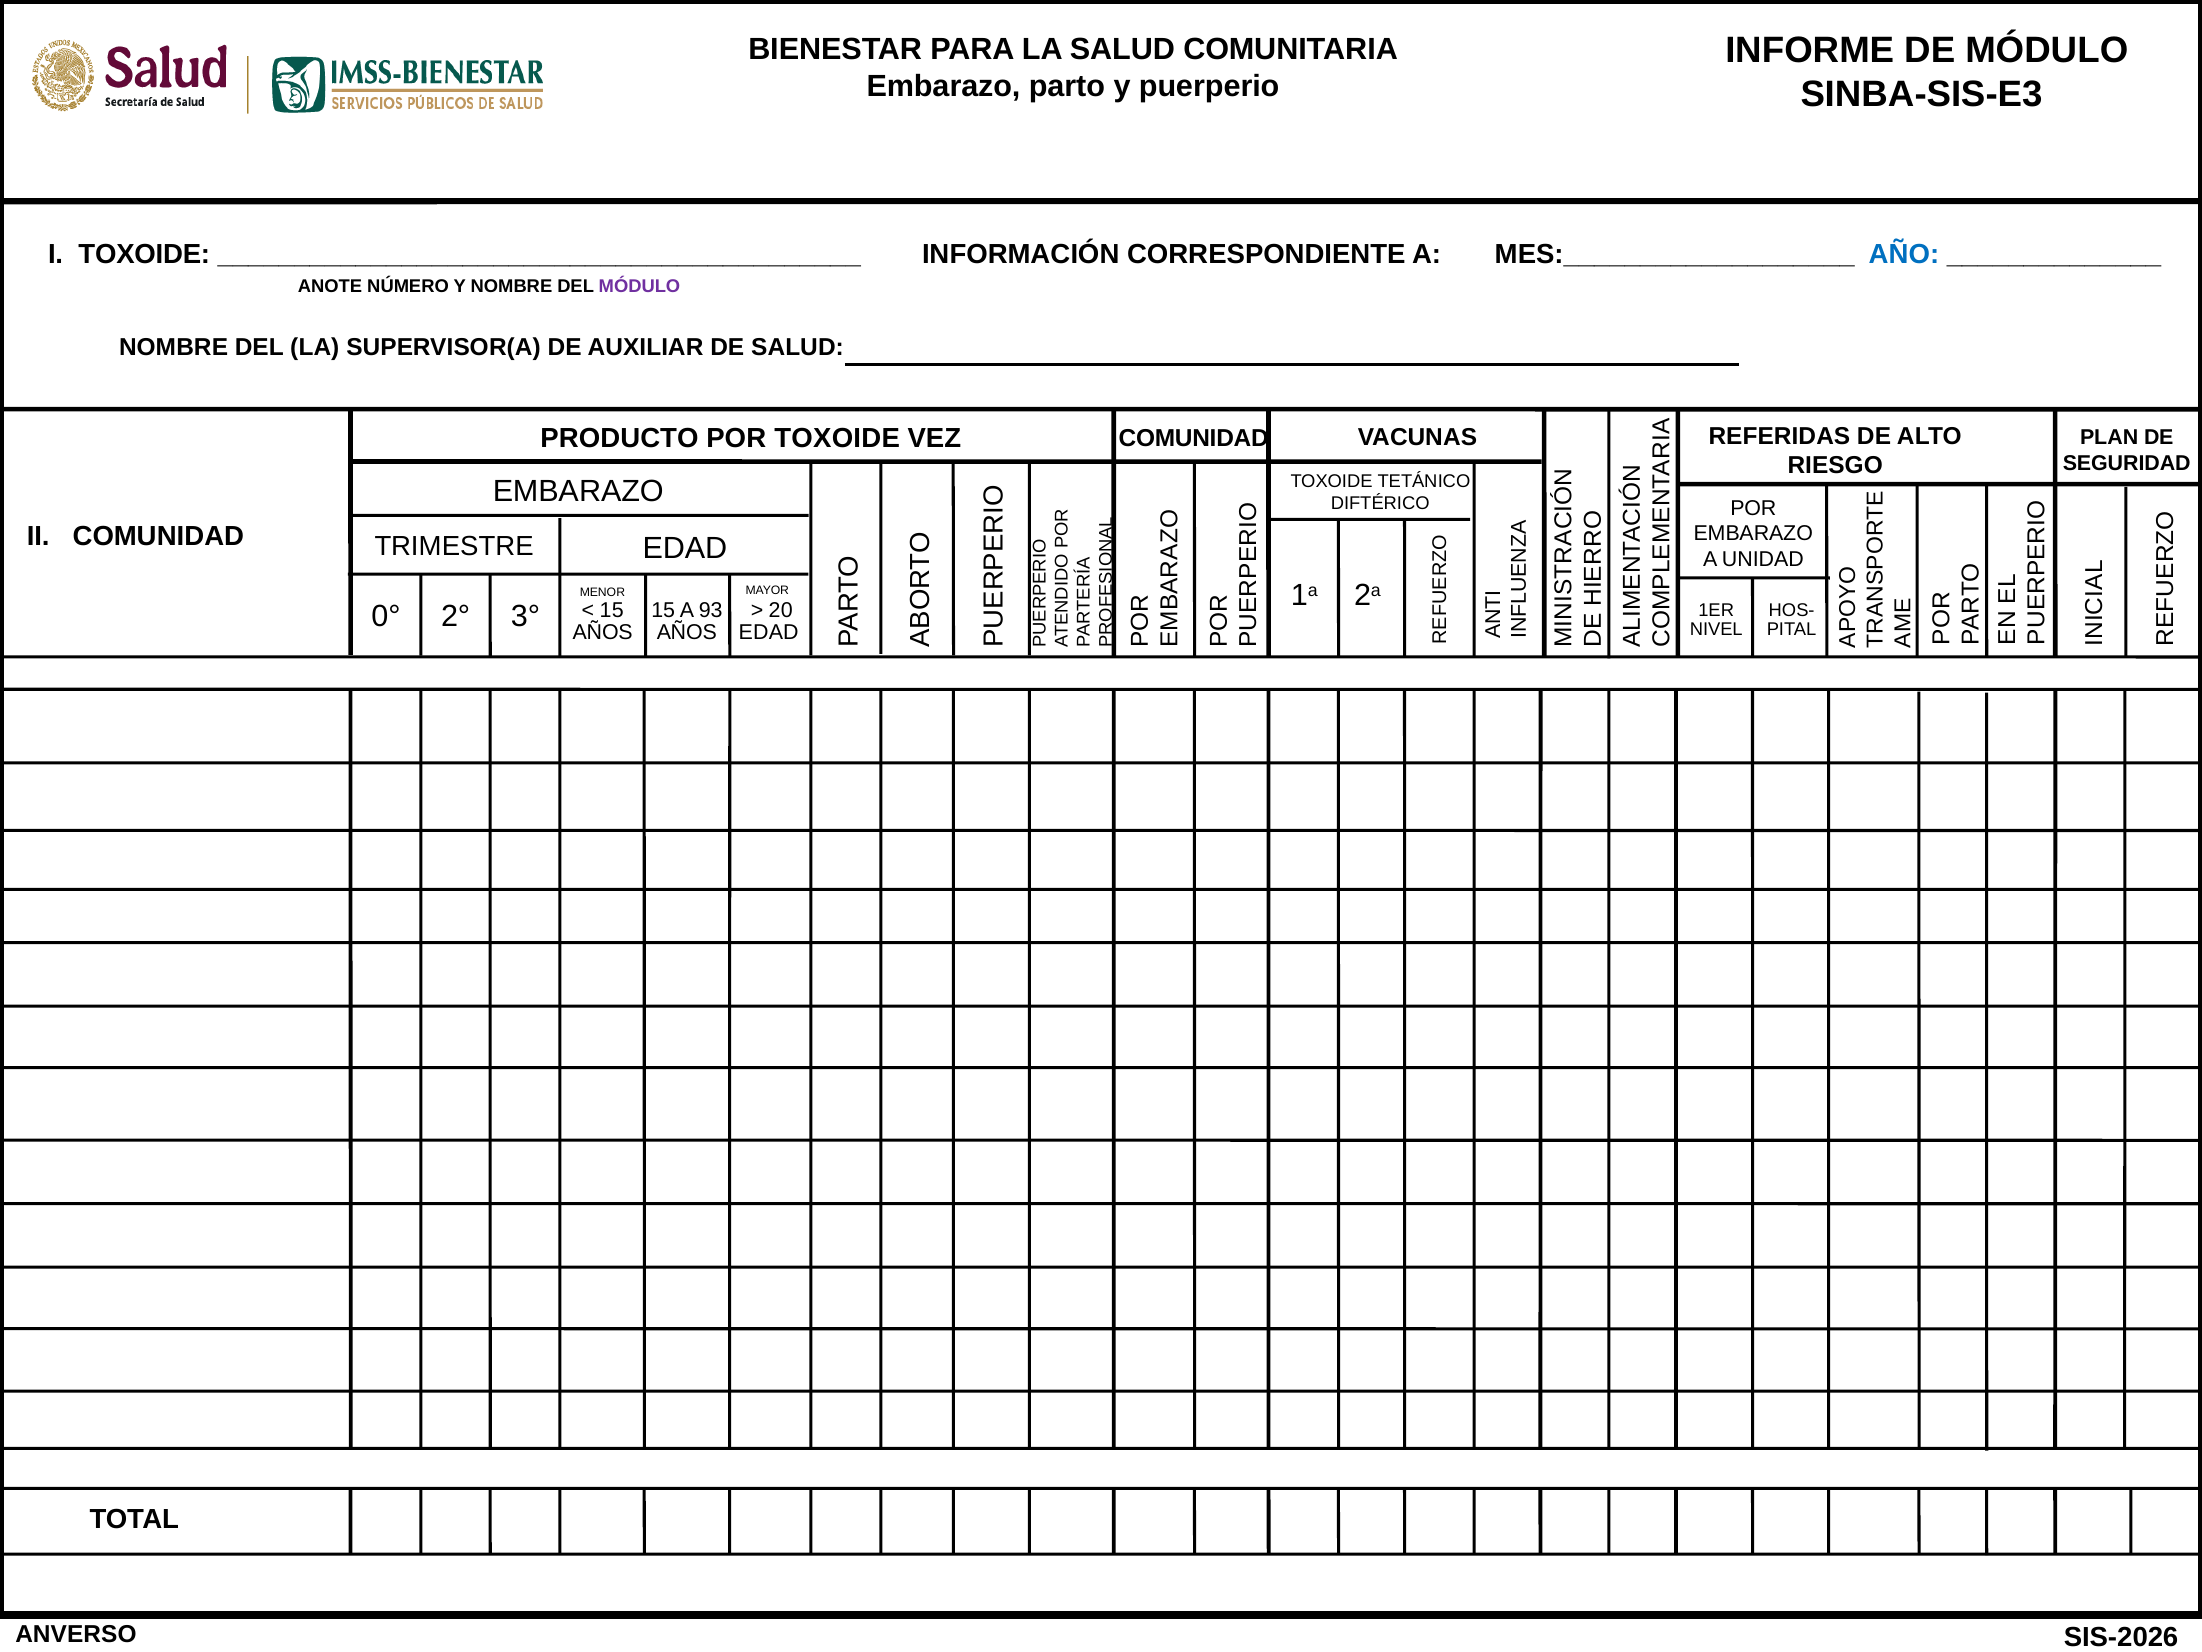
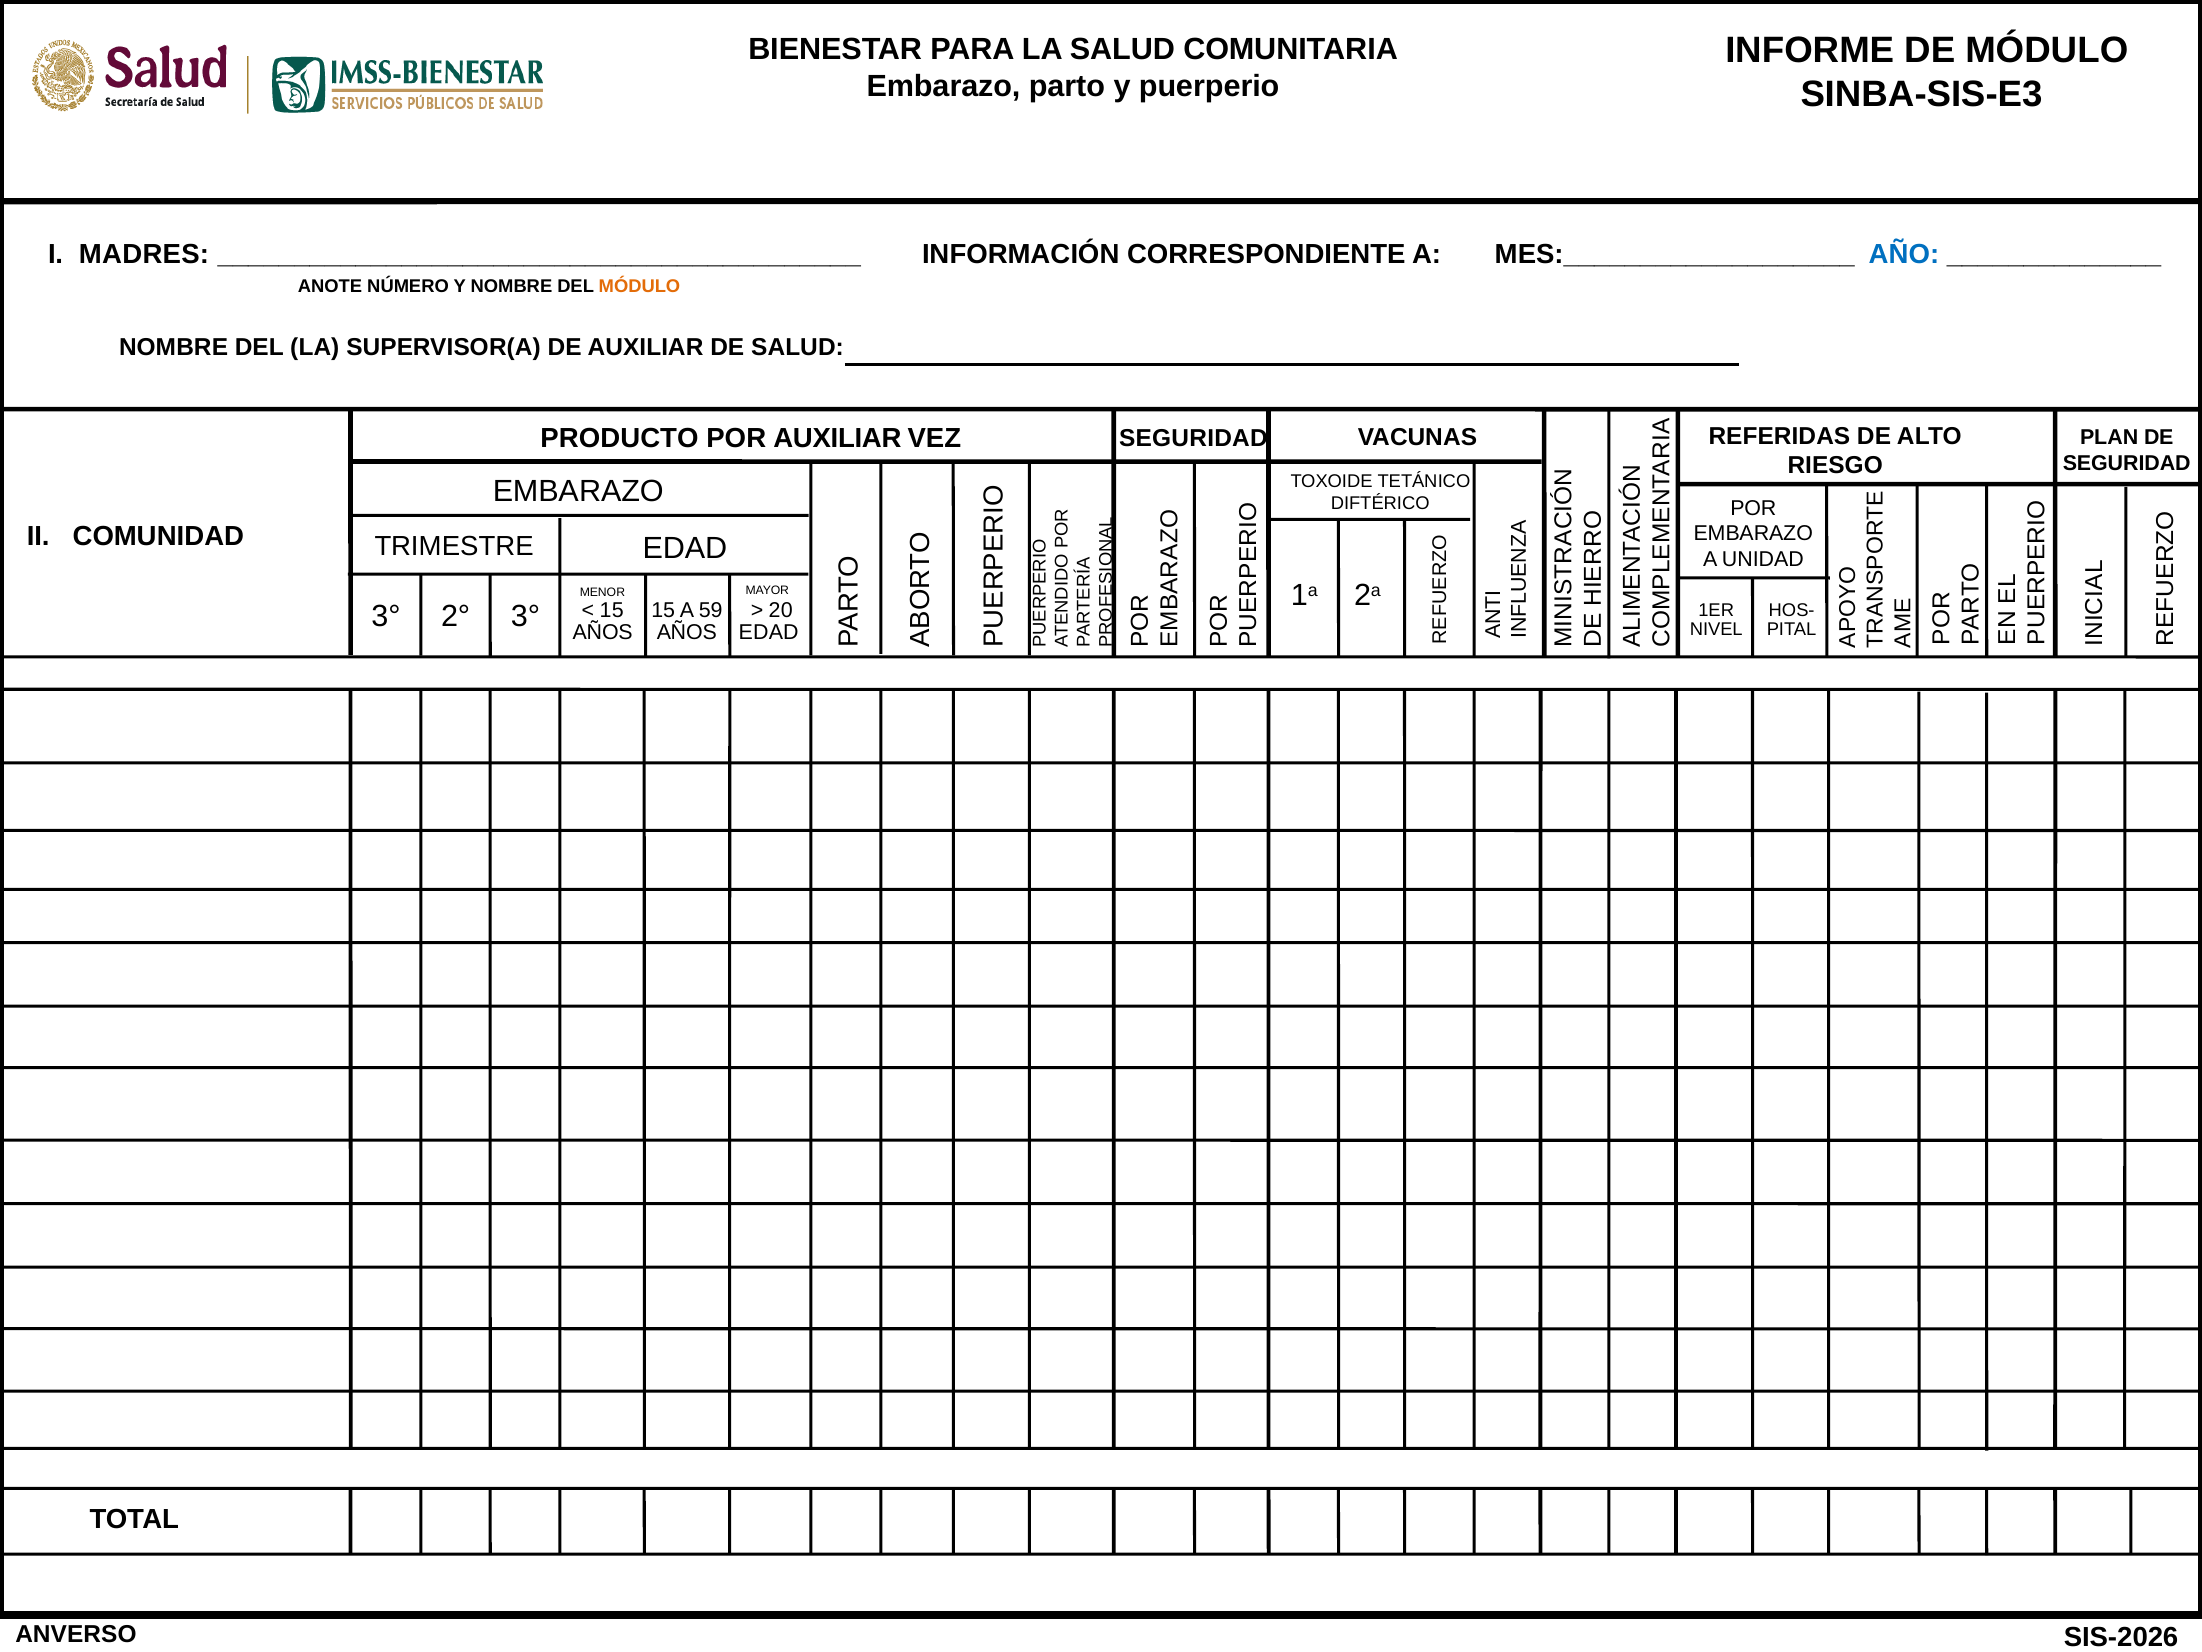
I TOXOIDE: TOXOIDE -> MADRES (144, 255)
MÓDULO colour: purple -> orange (639, 286)
POR TOXOIDE: TOXOIDE -> AUXILIAR (837, 438)
COMUNIDAD: COMUNIDAD -> SEGURIDAD (1193, 438)
93: 93 -> 59 (711, 611)
0°: 0° -> 3° (386, 616)
